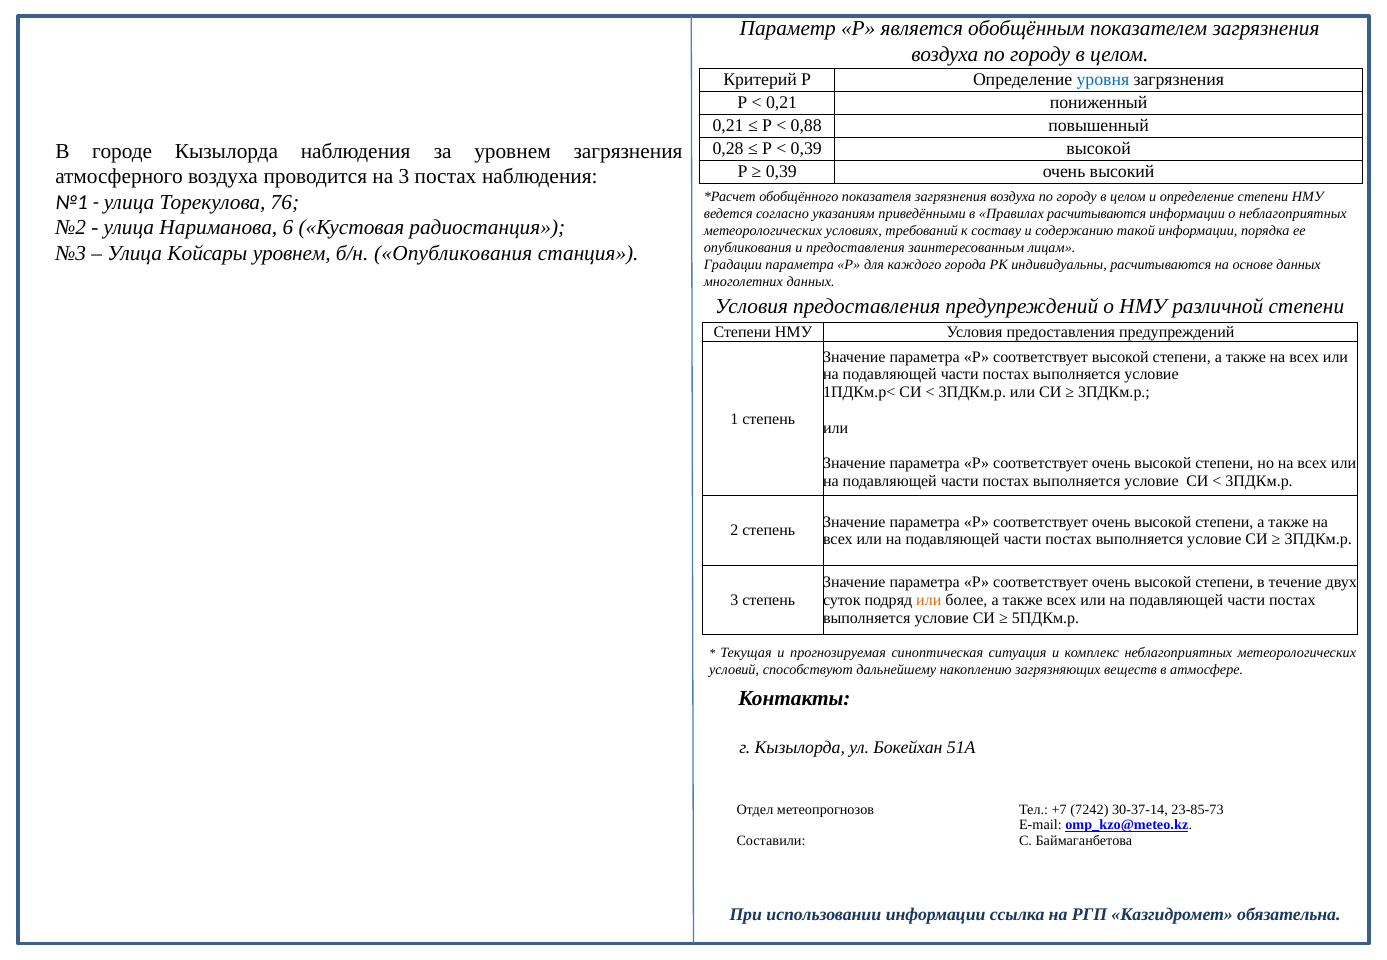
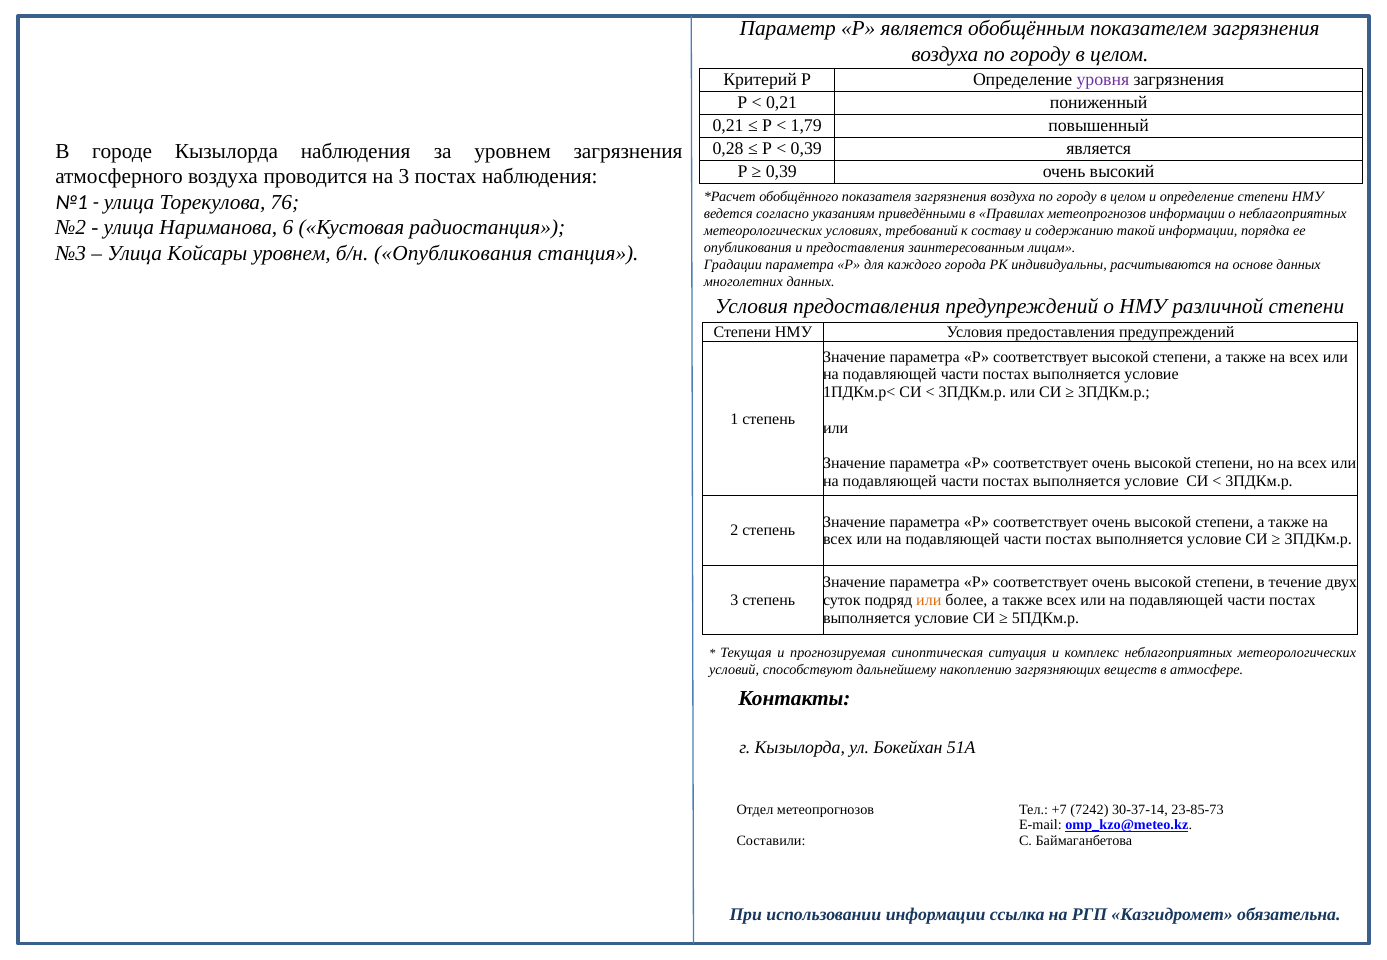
уровня colour: blue -> purple (1103, 80)
0,88: 0,88 -> 1,79 (806, 126)
0,39 высокой: высокой -> является (1099, 149)
Правилах расчитываются: расчитываются -> метеопрогнозов (1097, 214)
